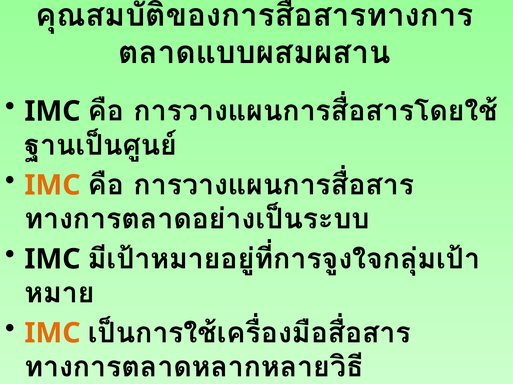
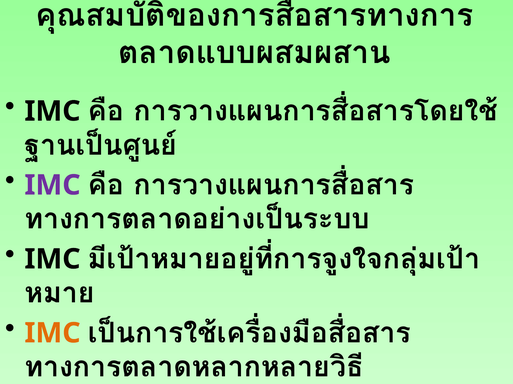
IMC colour: orange -> purple (52, 186)
